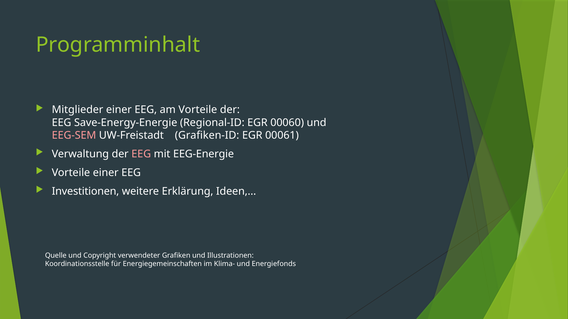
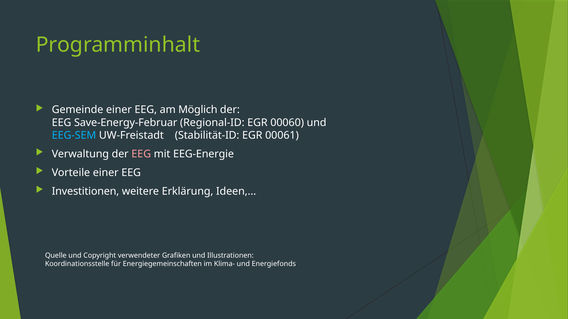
Mitglieder: Mitglieder -> Gemeinde (78, 110)
am Vorteile: Vorteile -> Möglich (198, 110)
Save-Energy-Energie: Save-Energy-Energie -> Save-Energy-Februar (126, 123)
EEG-SEM colour: pink -> light blue (74, 135)
Grafiken-ID: Grafiken-ID -> Stabilität-ID (207, 135)
